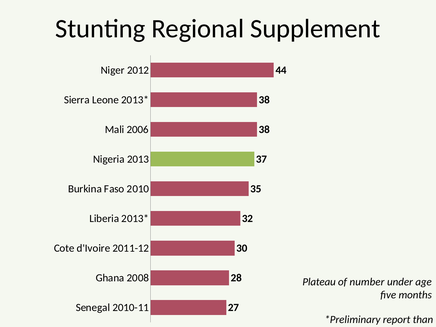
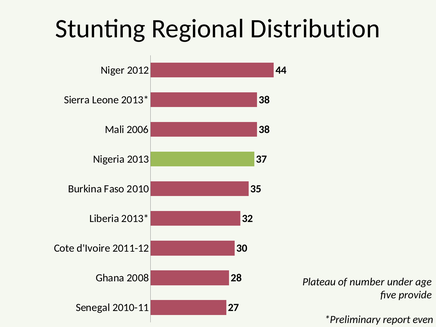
Supplement: Supplement -> Distribution (315, 29)
months: months -> provide (415, 295)
than: than -> even (423, 320)
